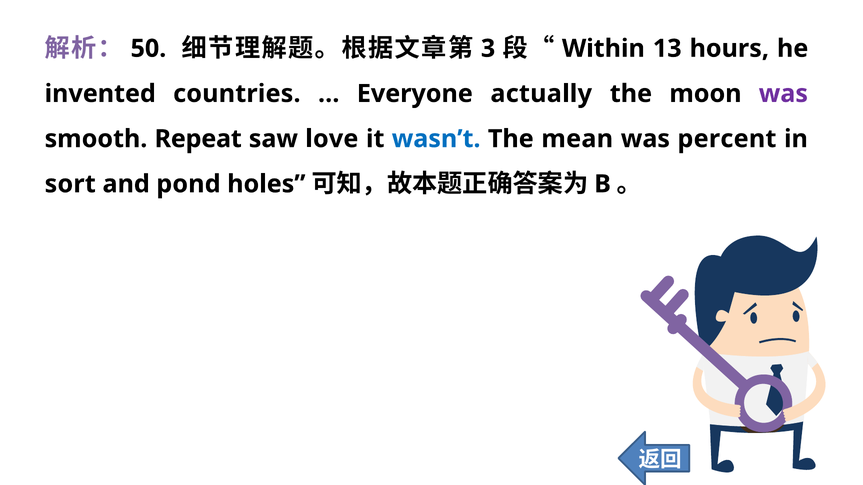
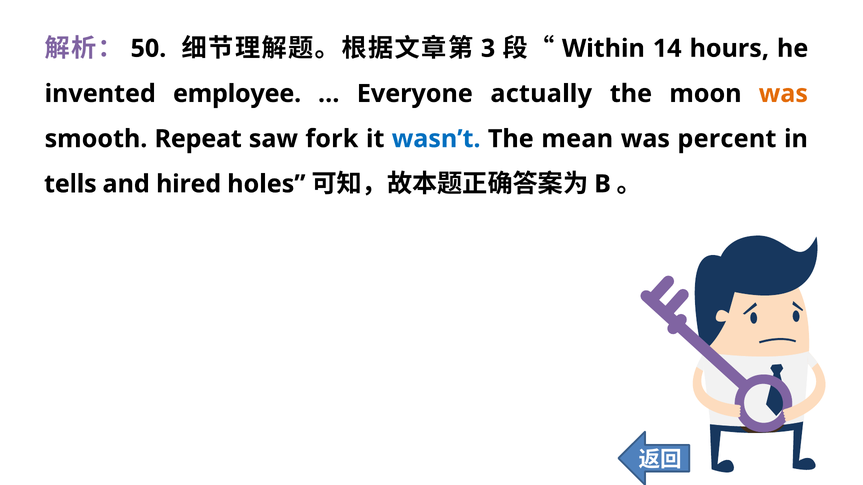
13: 13 -> 14 (667, 49)
countries: countries -> employee (237, 94)
was colour: purple -> orange (783, 94)
love: love -> fork (332, 139)
sort: sort -> tells (70, 184)
pond: pond -> hired (189, 184)
